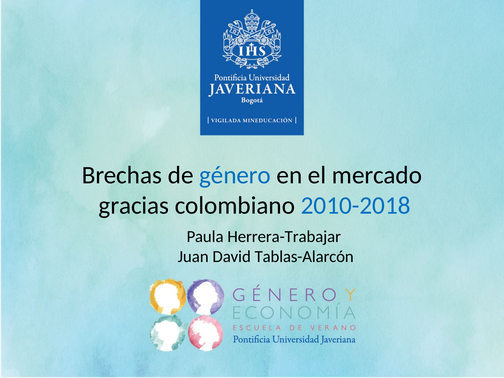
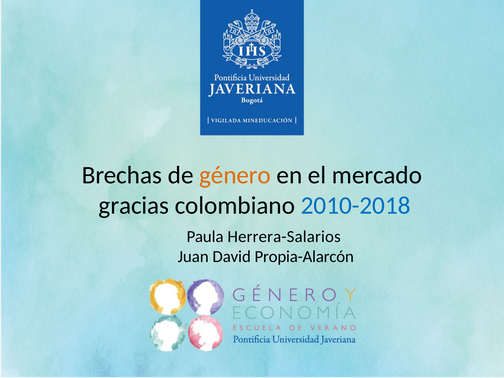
género colour: blue -> orange (235, 175)
Herrera-Trabajar: Herrera-Trabajar -> Herrera-Salarios (284, 237)
Tablas-Alarcón: Tablas-Alarcón -> Propia-Alarcón (304, 257)
